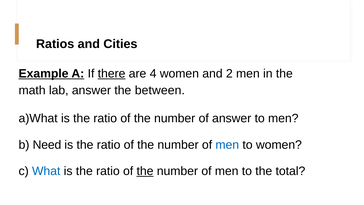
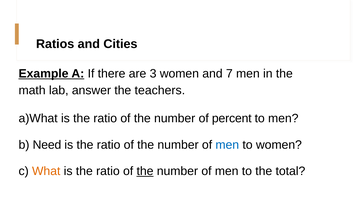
there underline: present -> none (112, 73)
4: 4 -> 3 (153, 73)
2: 2 -> 7 (229, 73)
between: between -> teachers (160, 90)
of answer: answer -> percent (232, 118)
What colour: blue -> orange (46, 171)
